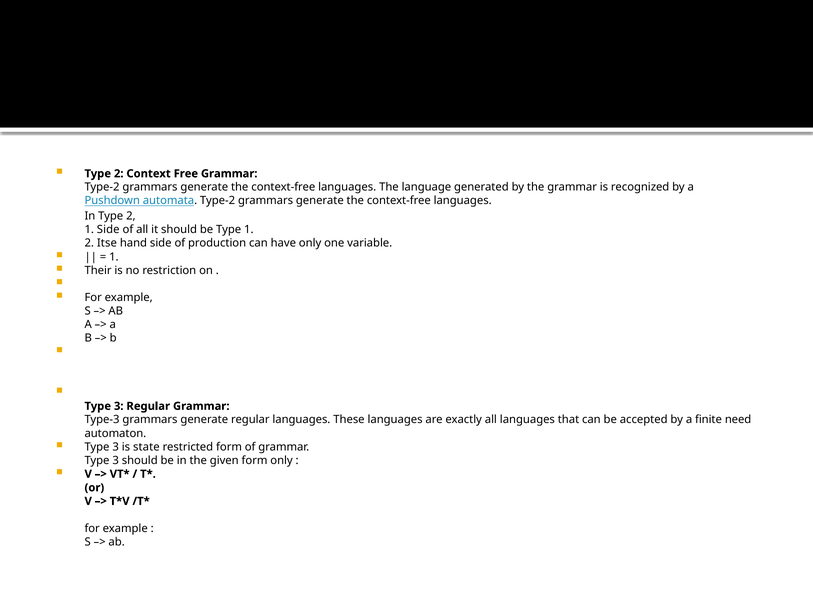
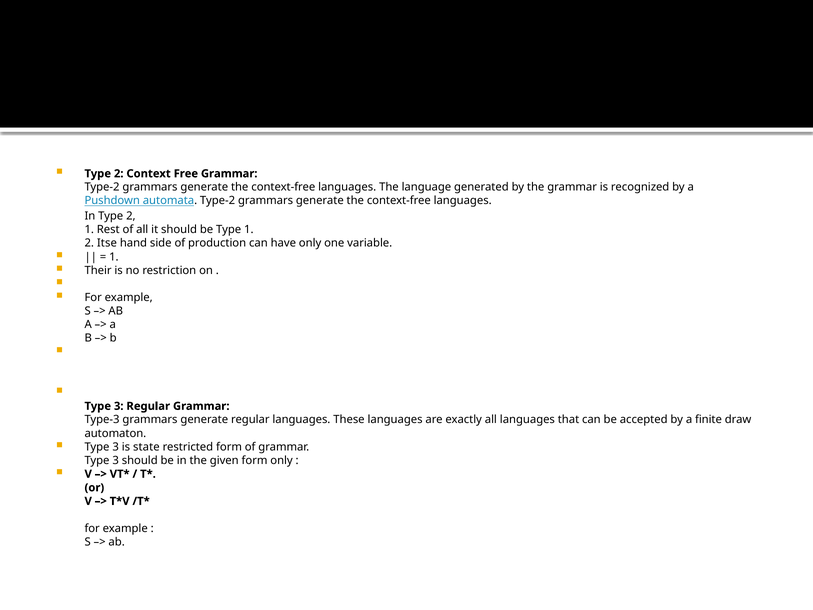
1 Side: Side -> Rest (108, 230)
need: need -> draw (738, 420)
